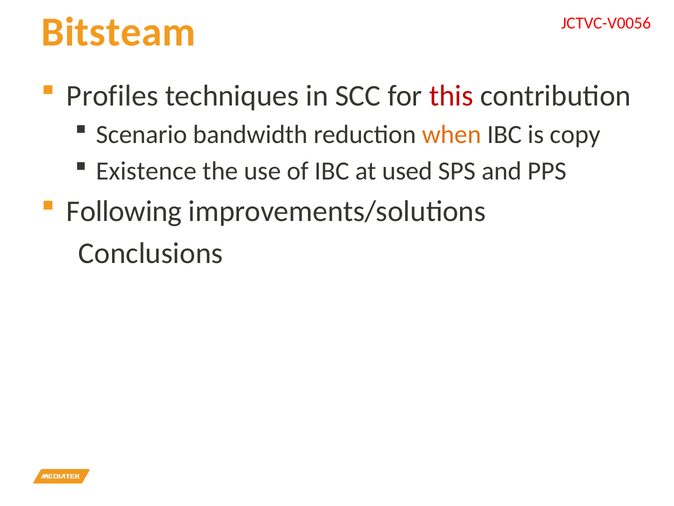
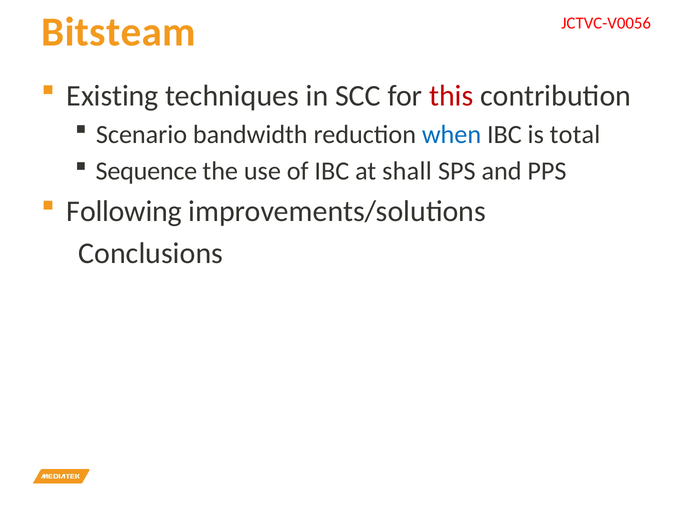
Profiles: Profiles -> Existing (113, 96)
when colour: orange -> blue (452, 134)
copy: copy -> total (575, 134)
Existence: Existence -> Sequence (146, 171)
used: used -> shall (407, 171)
